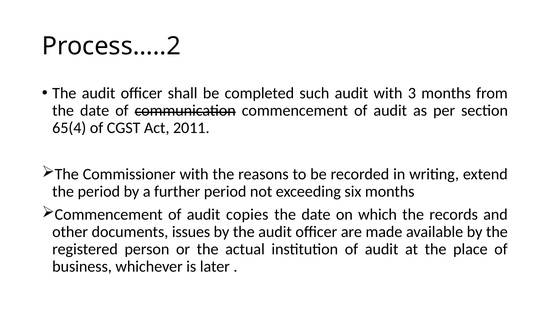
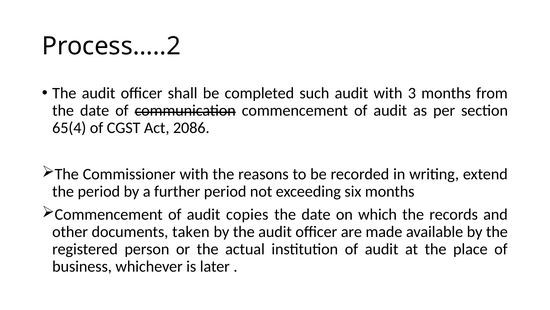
2011: 2011 -> 2086 (191, 128)
issues: issues -> taken (191, 231)
